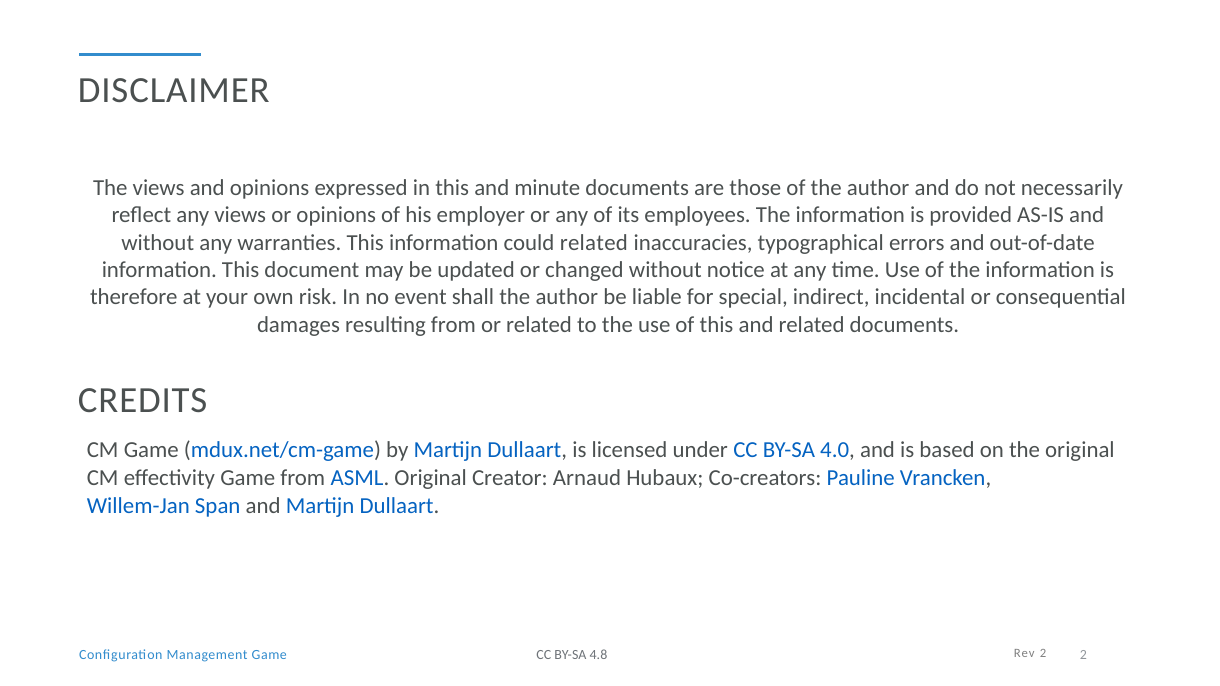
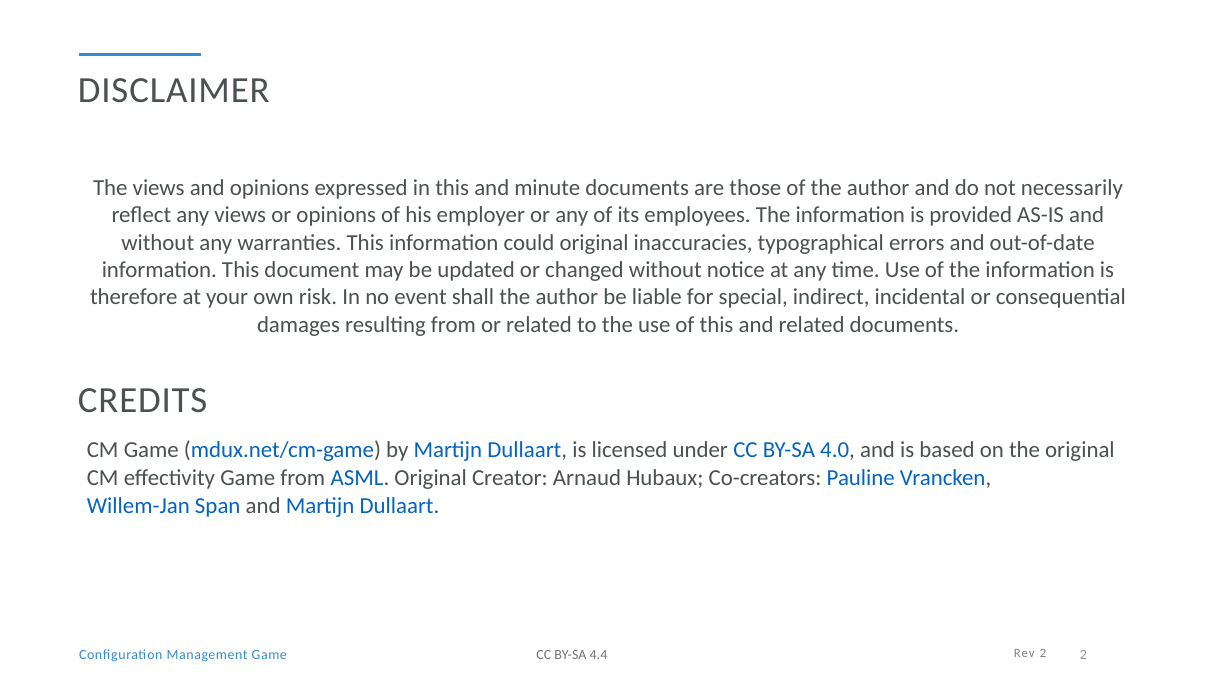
could related: related -> original (594, 243)
4.8: 4.8 -> 4.4 (598, 655)
